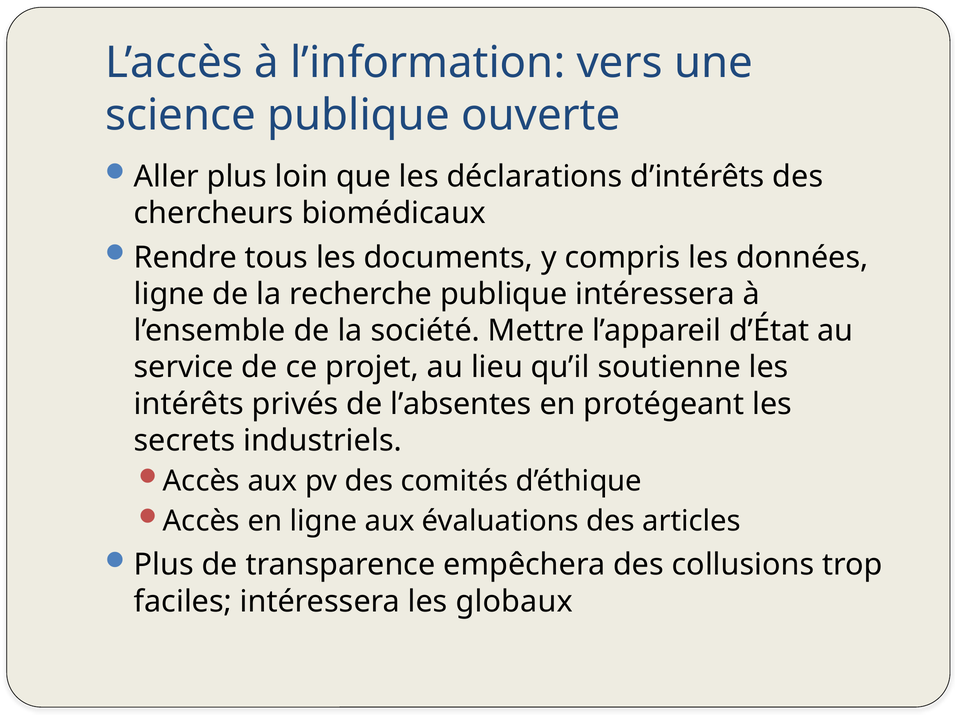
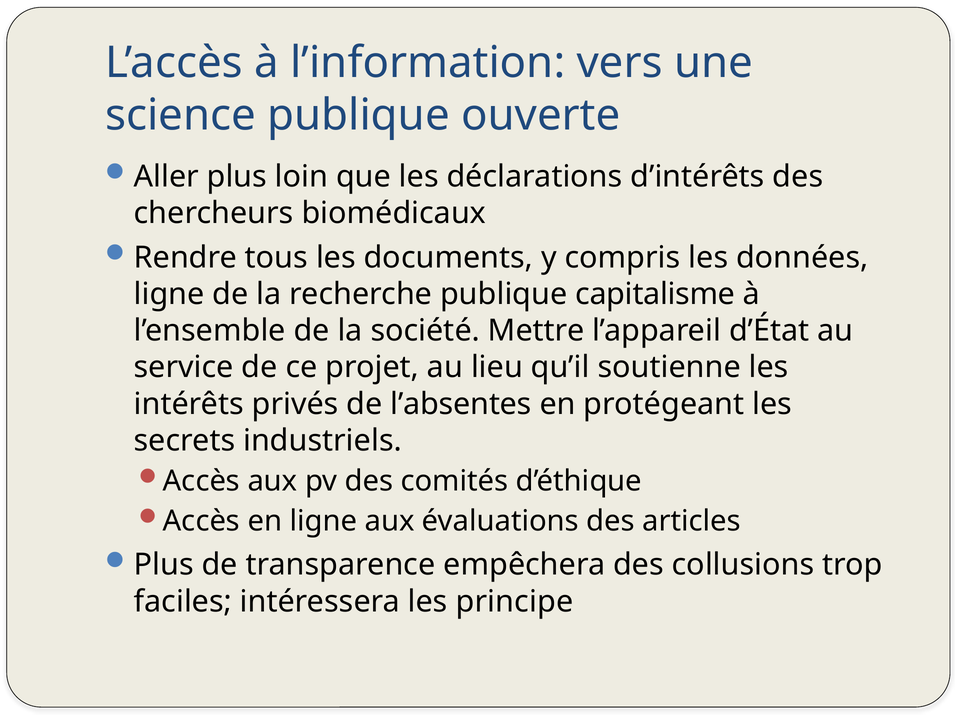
publique intéressera: intéressera -> capitalisme (655, 294)
globaux: globaux -> principe (514, 602)
